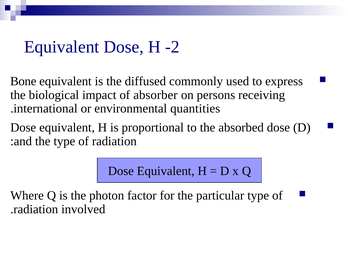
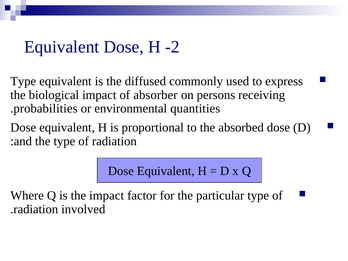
Bone: Bone -> Type (23, 81)
international: international -> probabilities (45, 108)
the photon: photon -> impact (107, 196)
